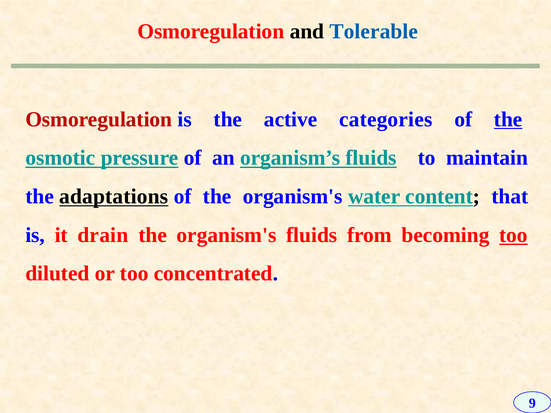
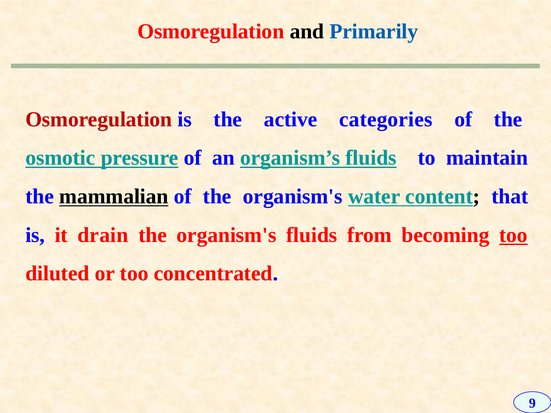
Tolerable: Tolerable -> Primarily (374, 32)
the underline: present -> none (508, 119)
adaptations: adaptations -> mammalian (114, 197)
